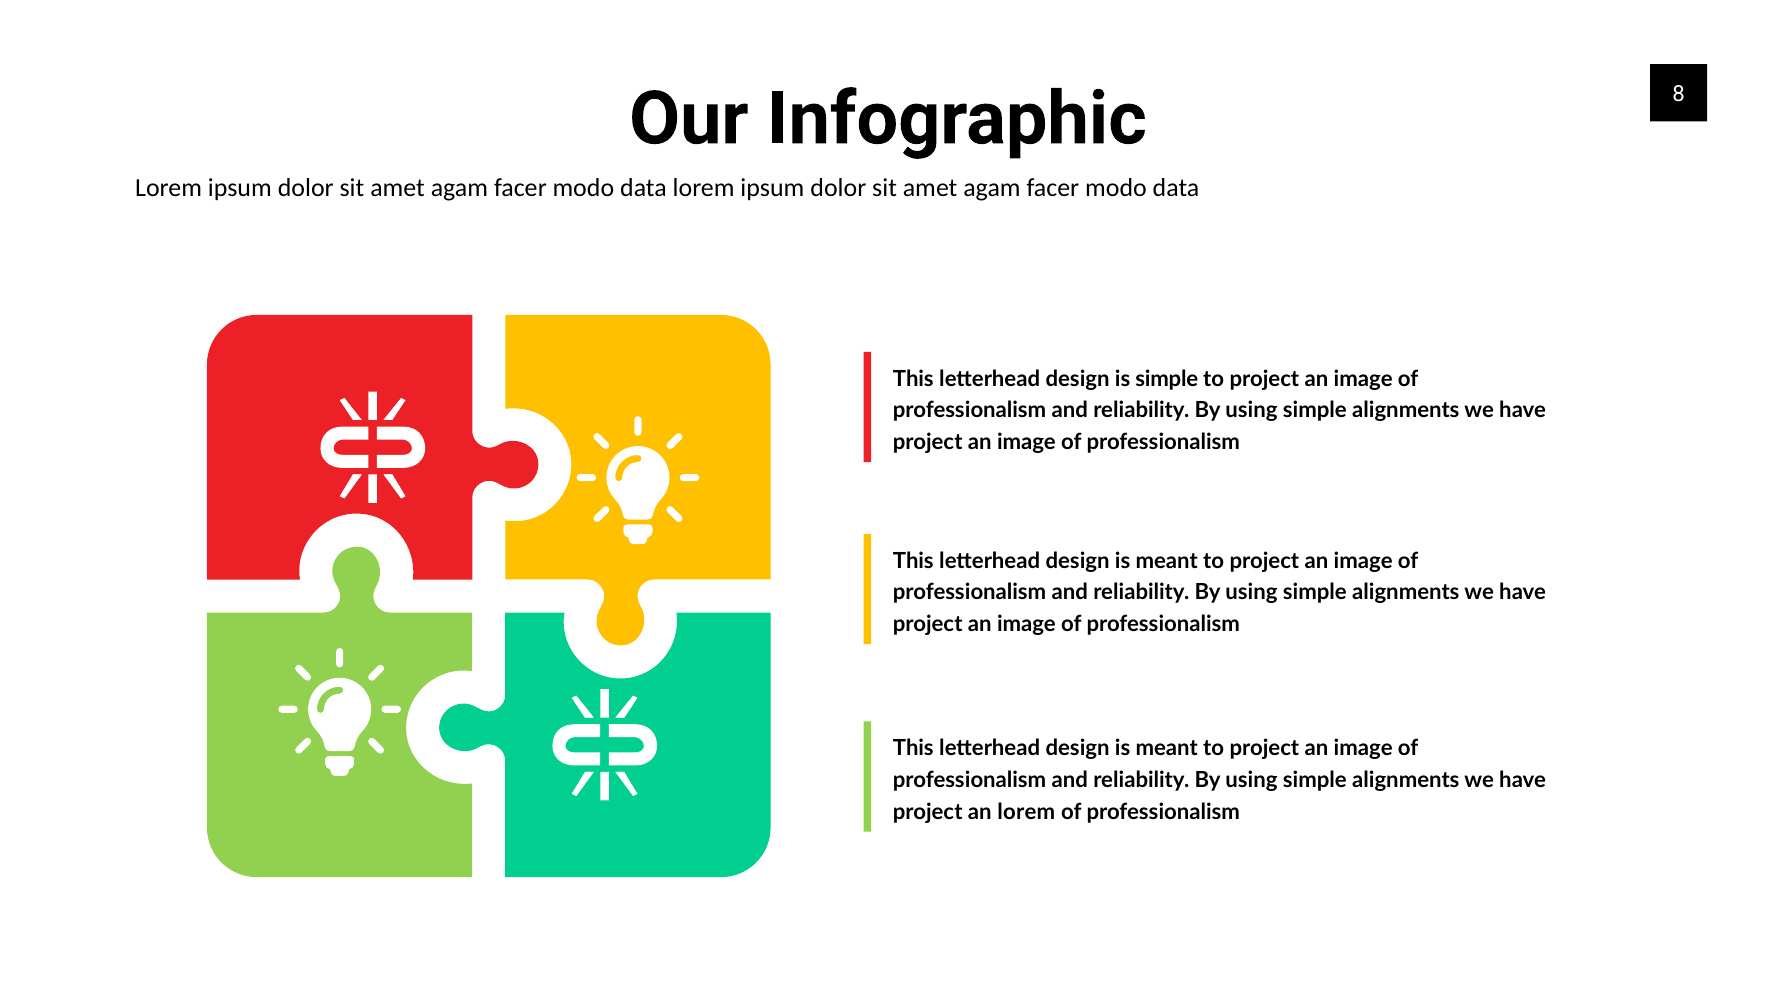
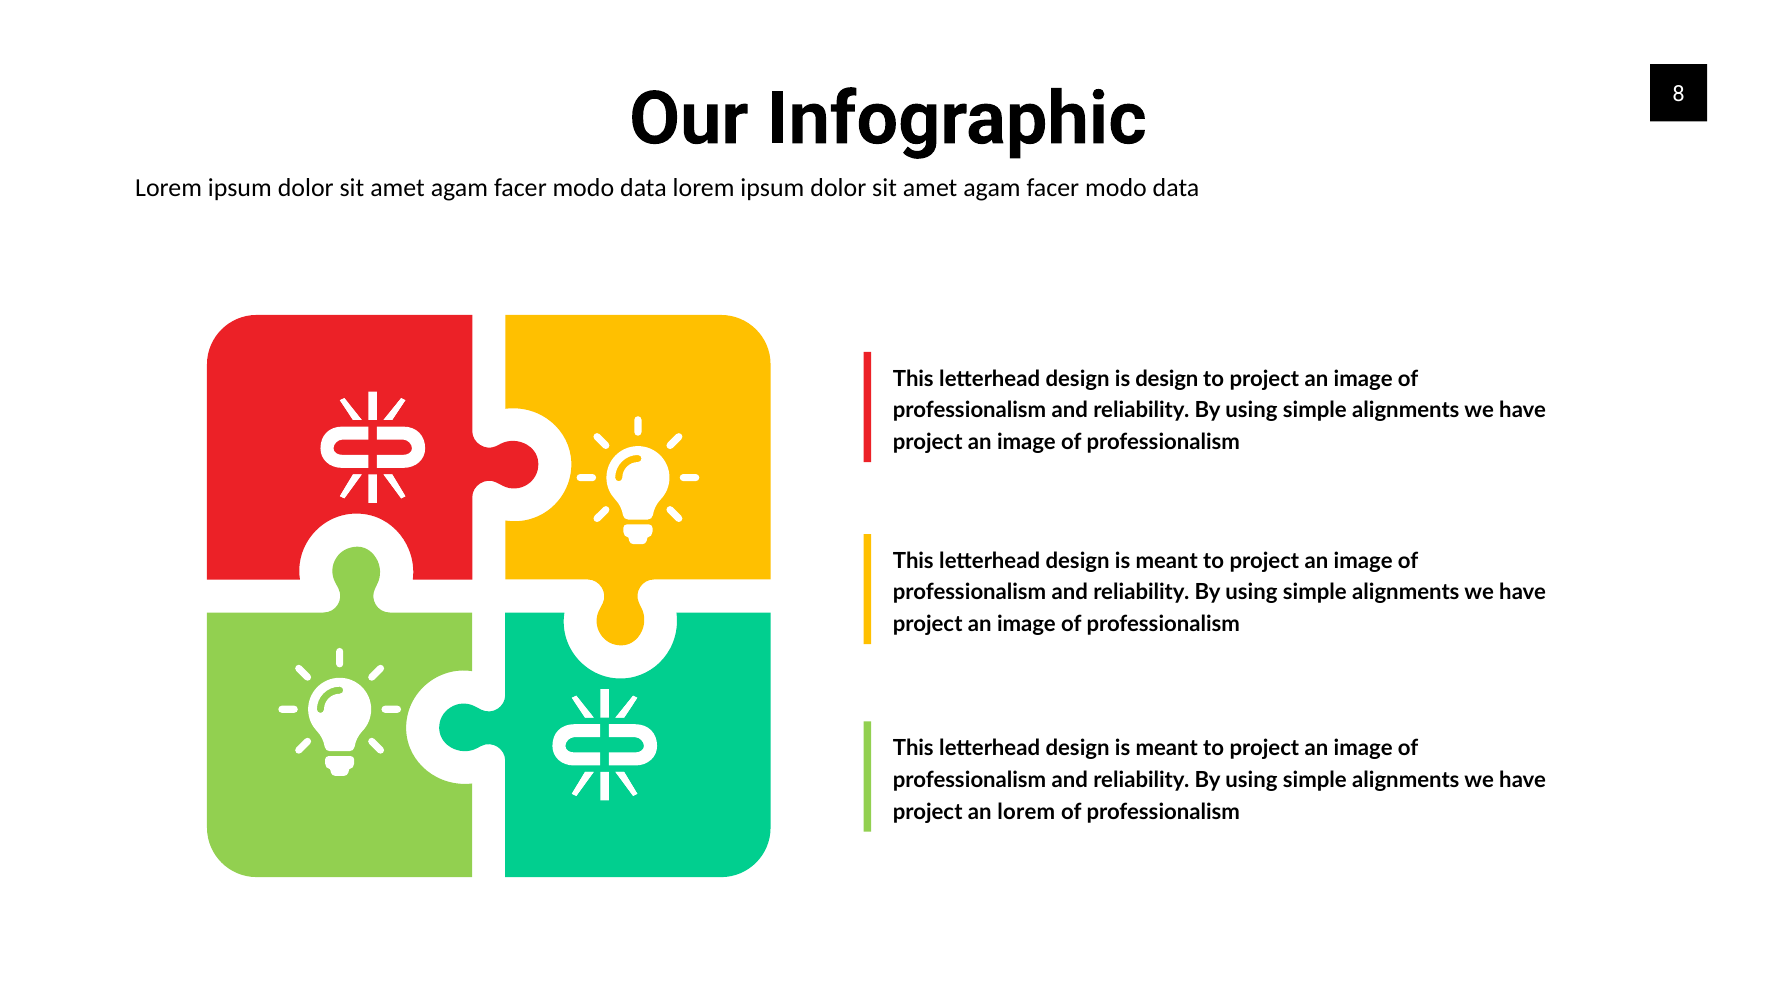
is simple: simple -> design (1167, 379)
